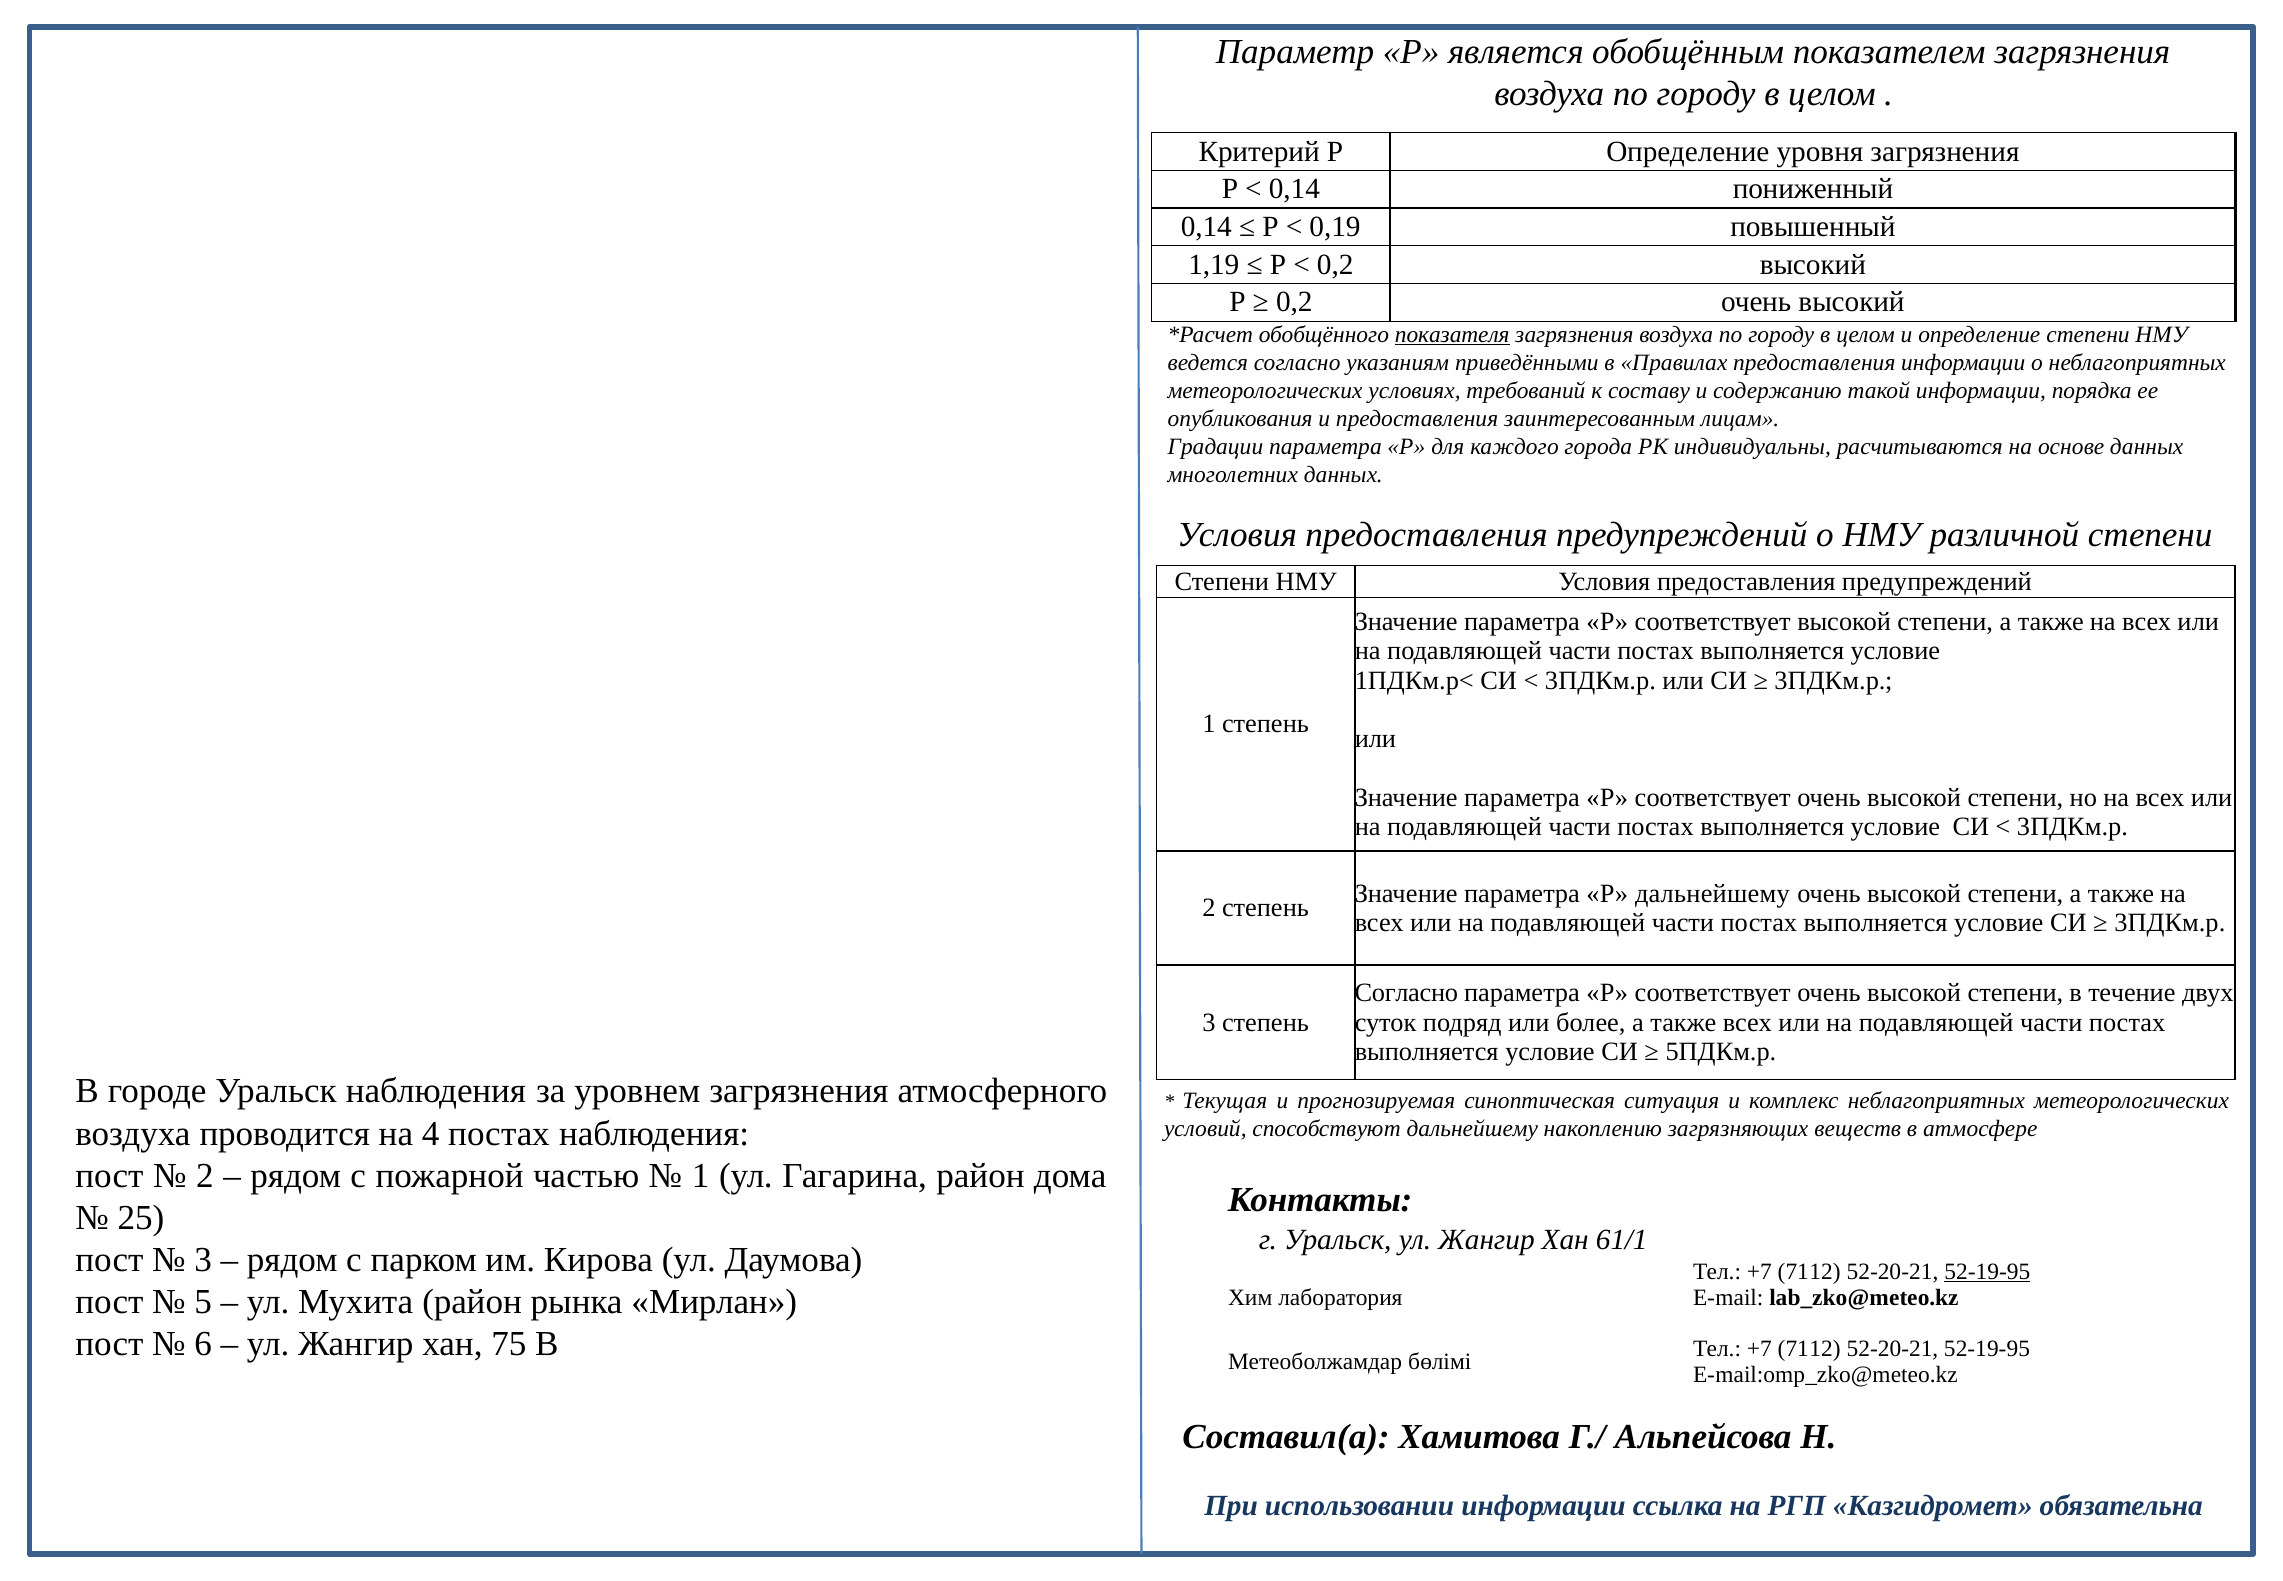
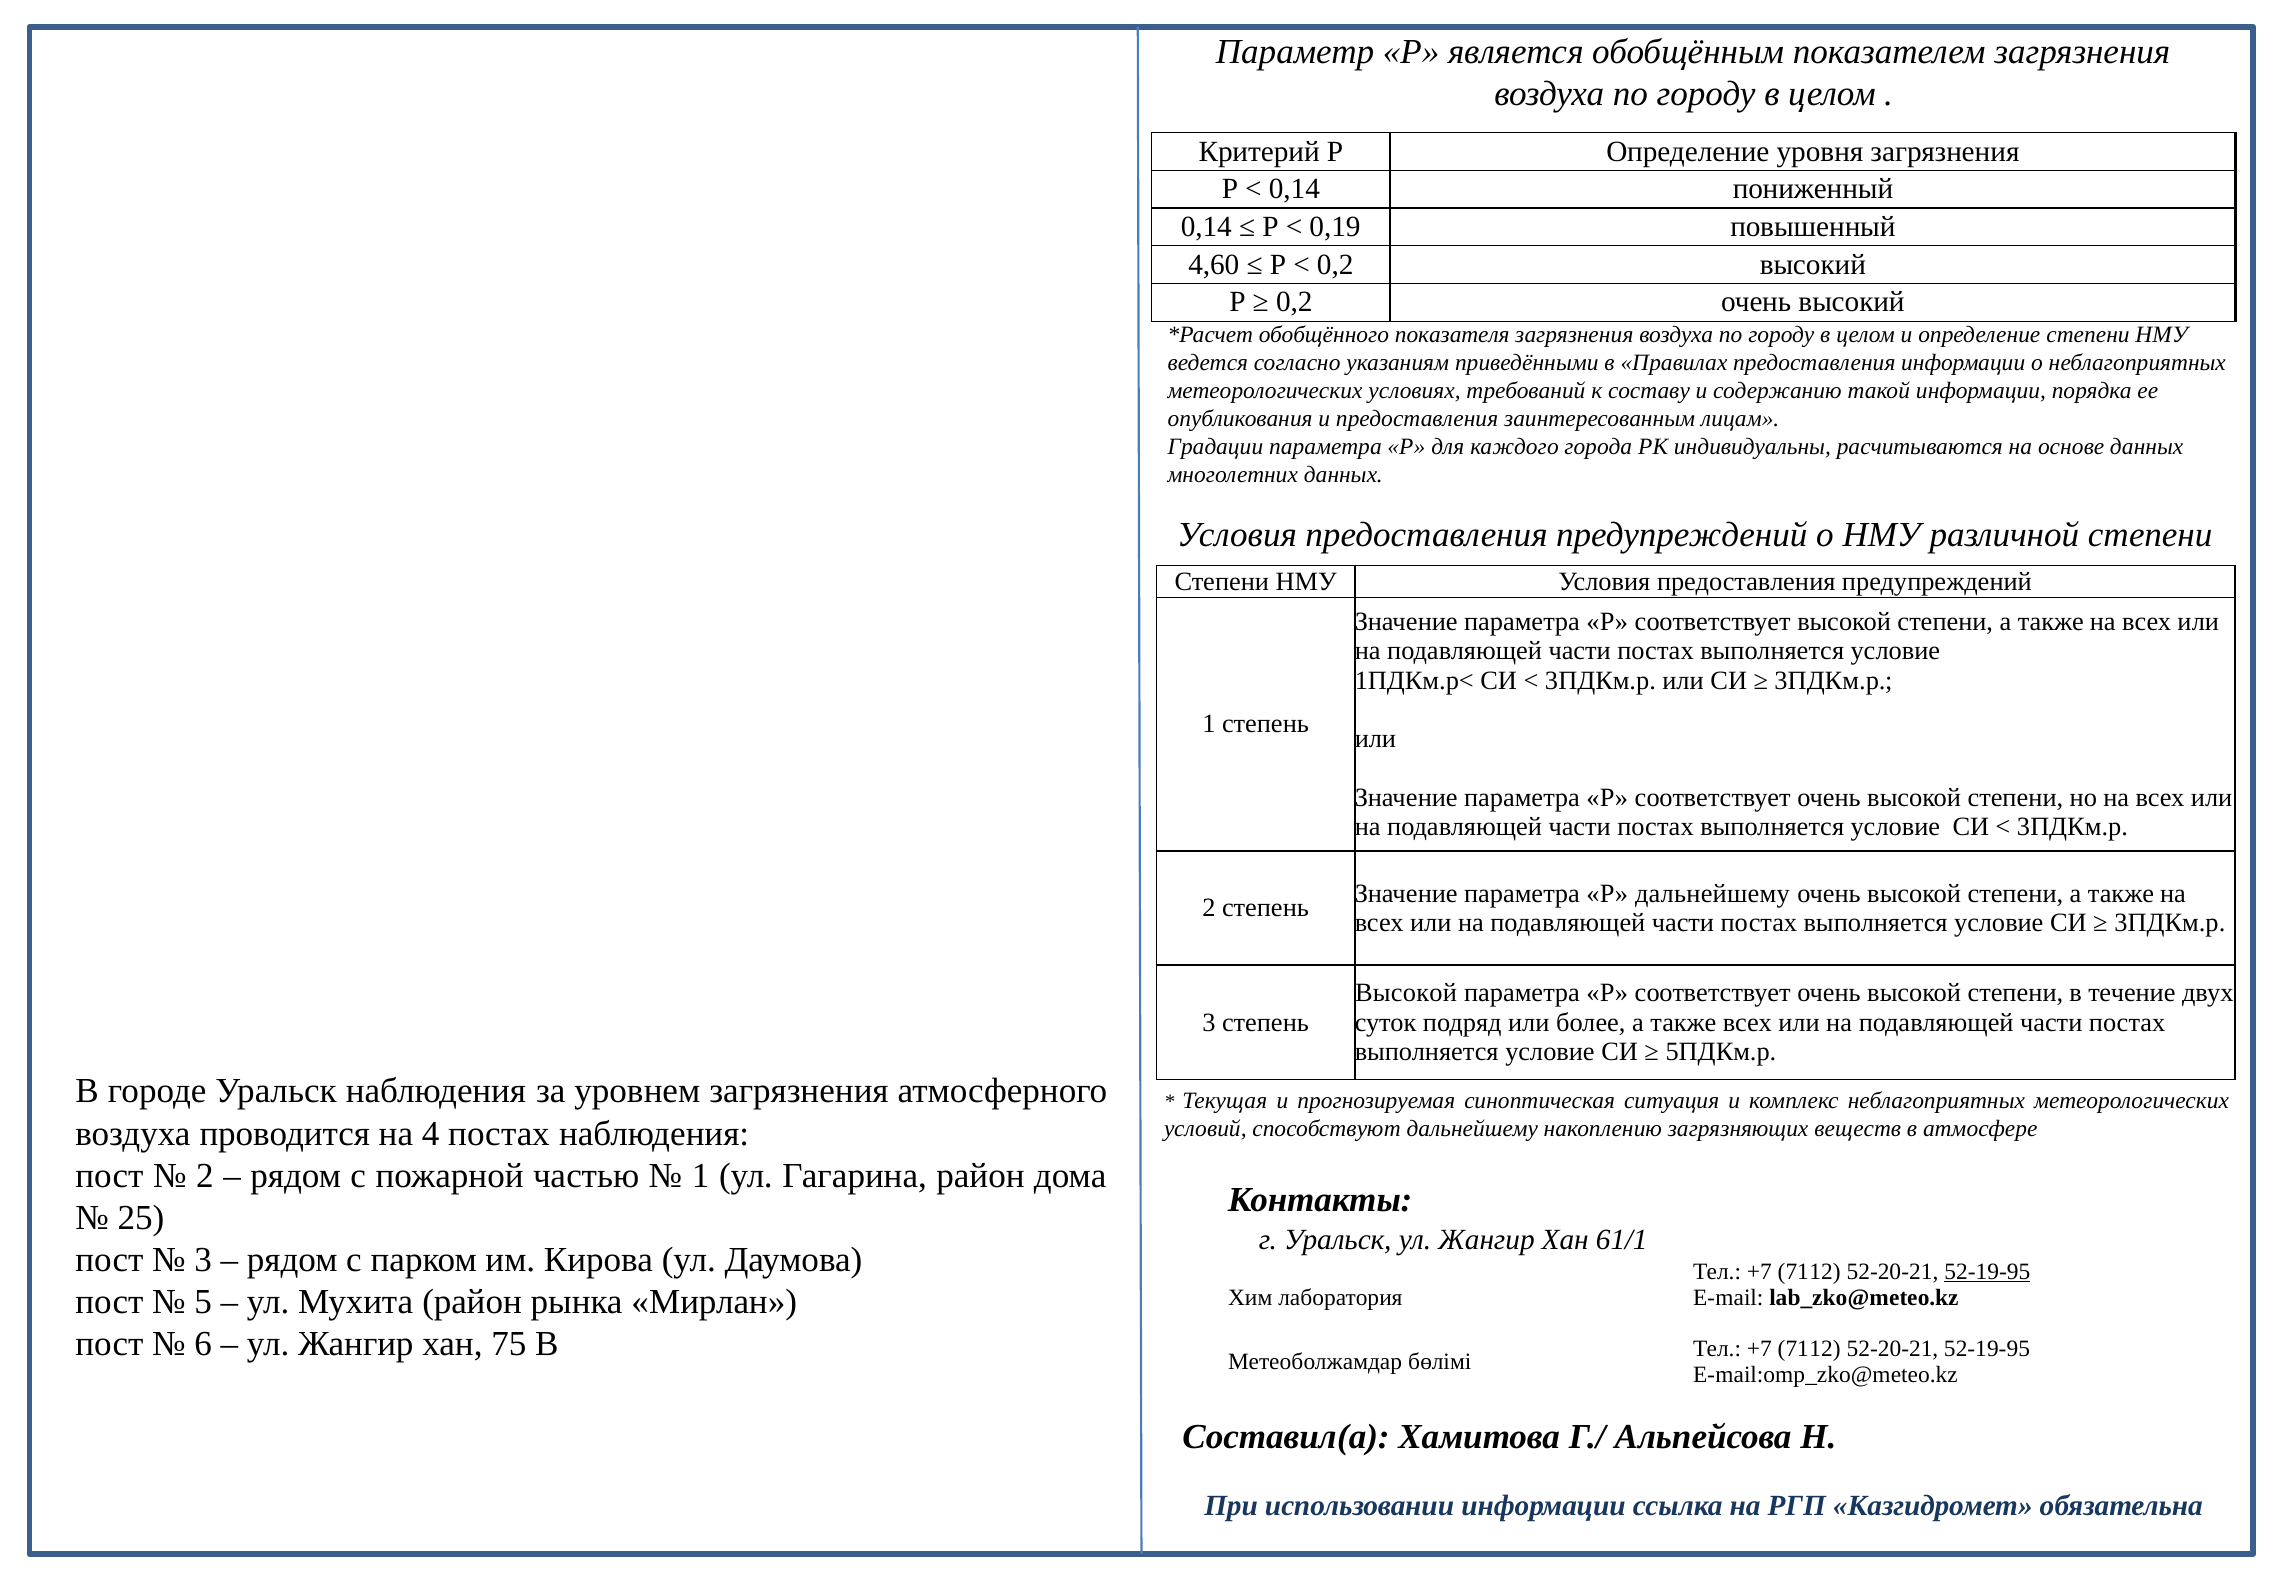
1,19: 1,19 -> 4,60 (1214, 264)
показателя underline: present -> none (1452, 335)
Согласно: Согласно -> Высокой (1406, 993)
